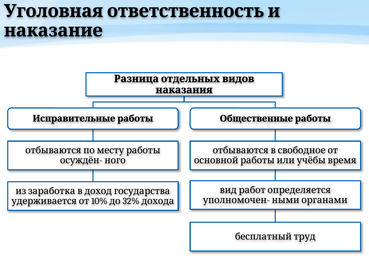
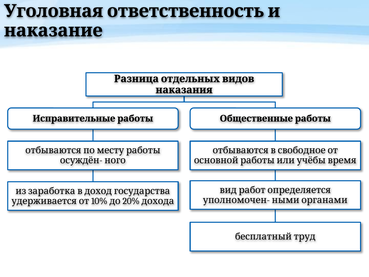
32%: 32% -> 20% (131, 201)
